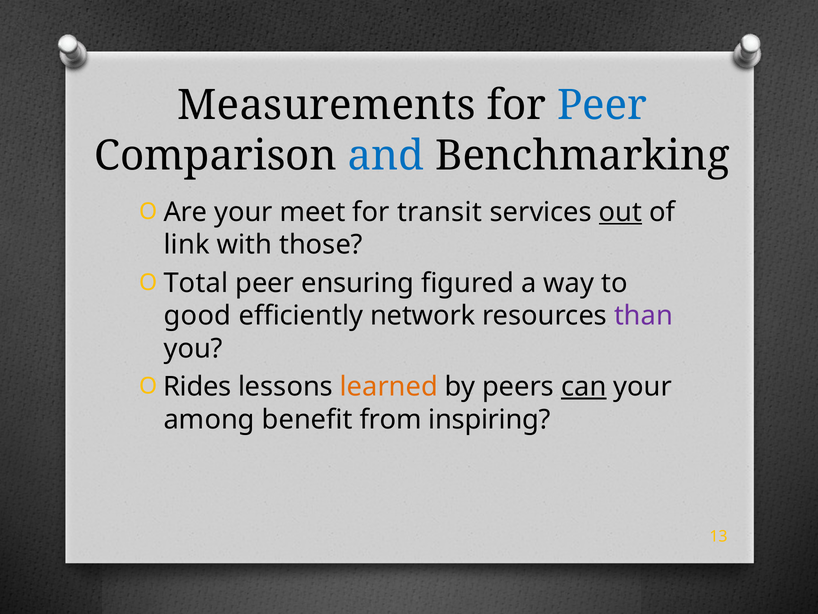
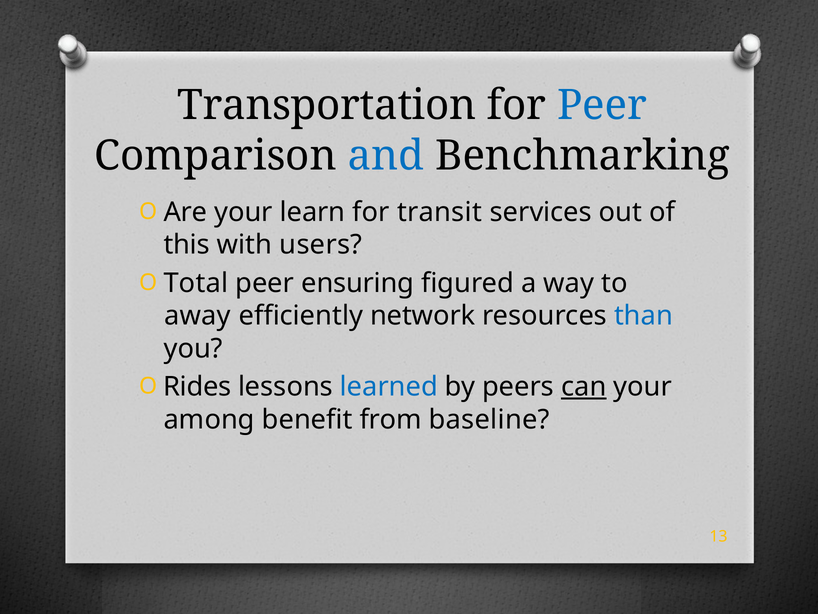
Measurements: Measurements -> Transportation (327, 105)
meet: meet -> learn (313, 212)
out underline: present -> none (621, 212)
link: link -> this (187, 245)
those: those -> users (321, 245)
good: good -> away (197, 316)
than colour: purple -> blue (643, 316)
learned colour: orange -> blue (389, 386)
inspiring: inspiring -> baseline (489, 419)
